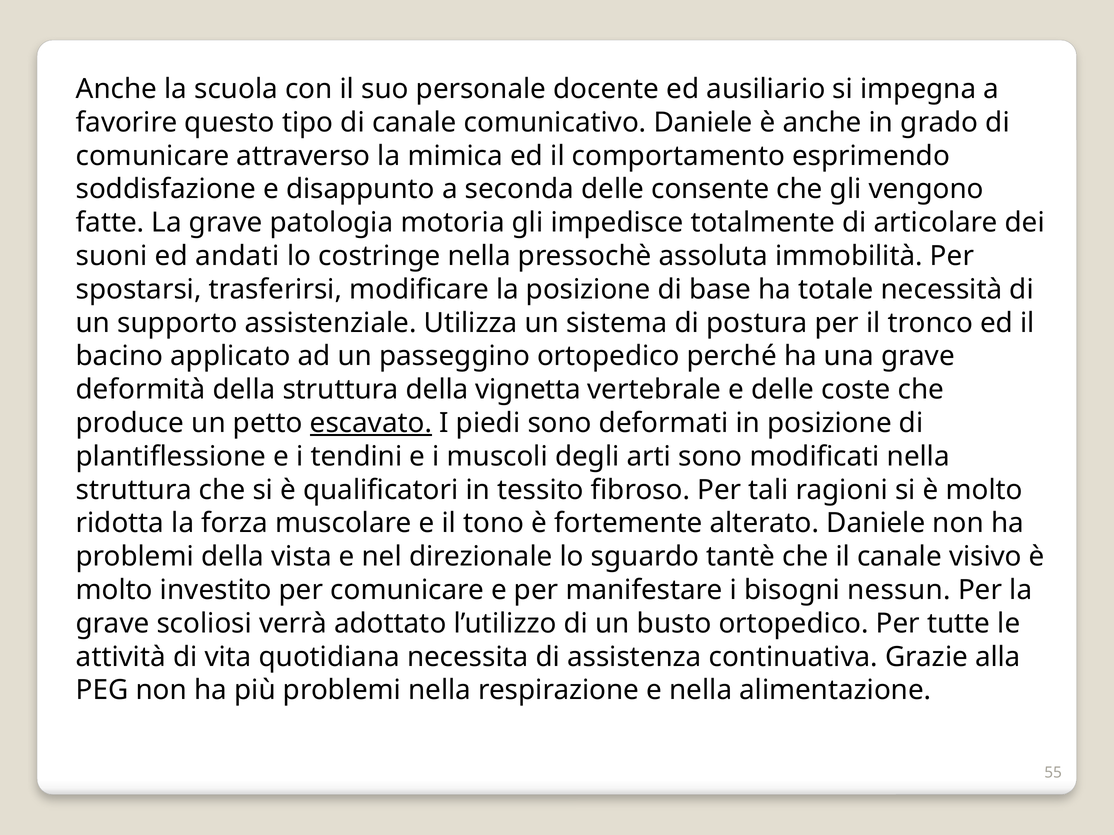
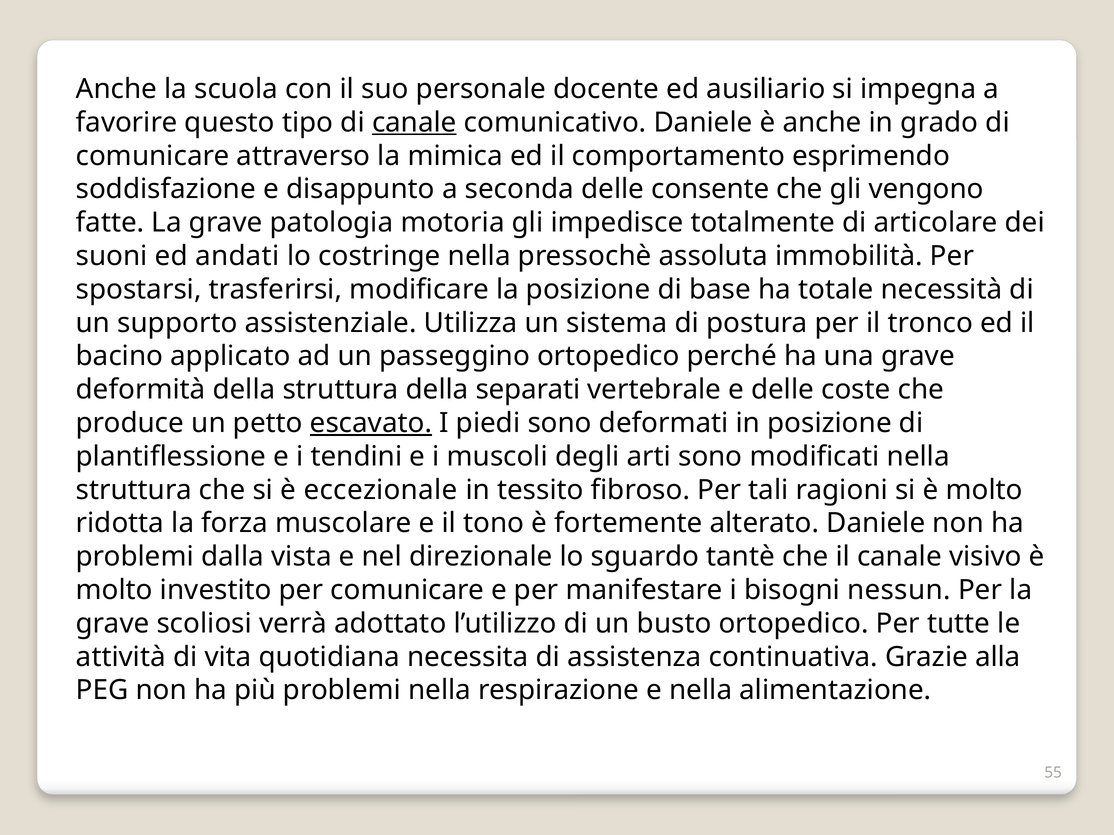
canale underline: none -> present (414, 123)
vignetta: vignetta -> separati (528, 390)
qualificatori: qualificatori -> eccezionale (381, 490)
problemi della: della -> dalla (233, 557)
